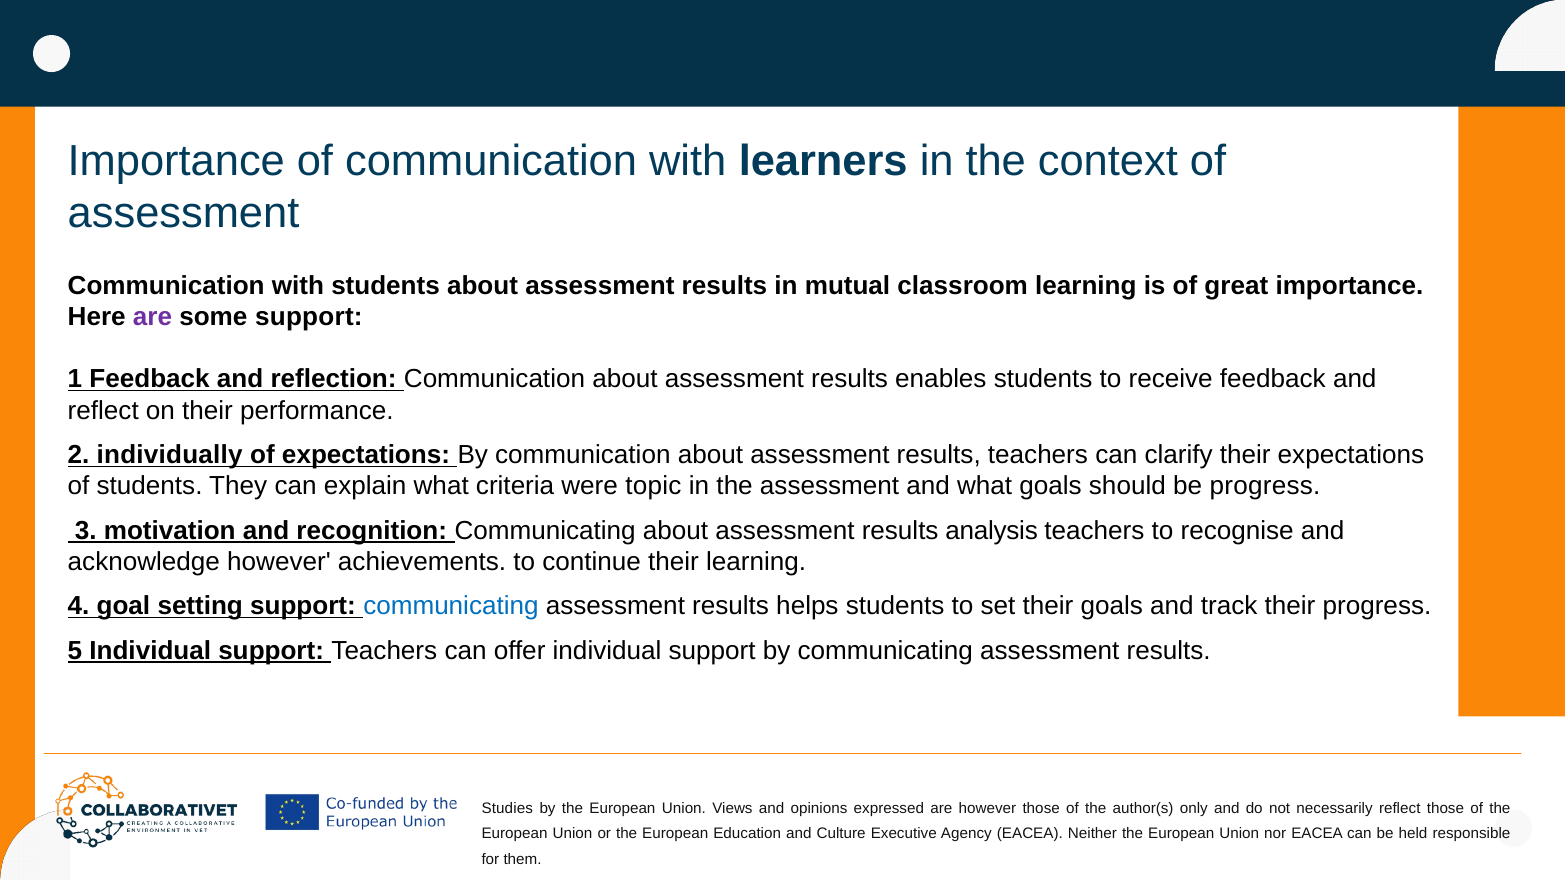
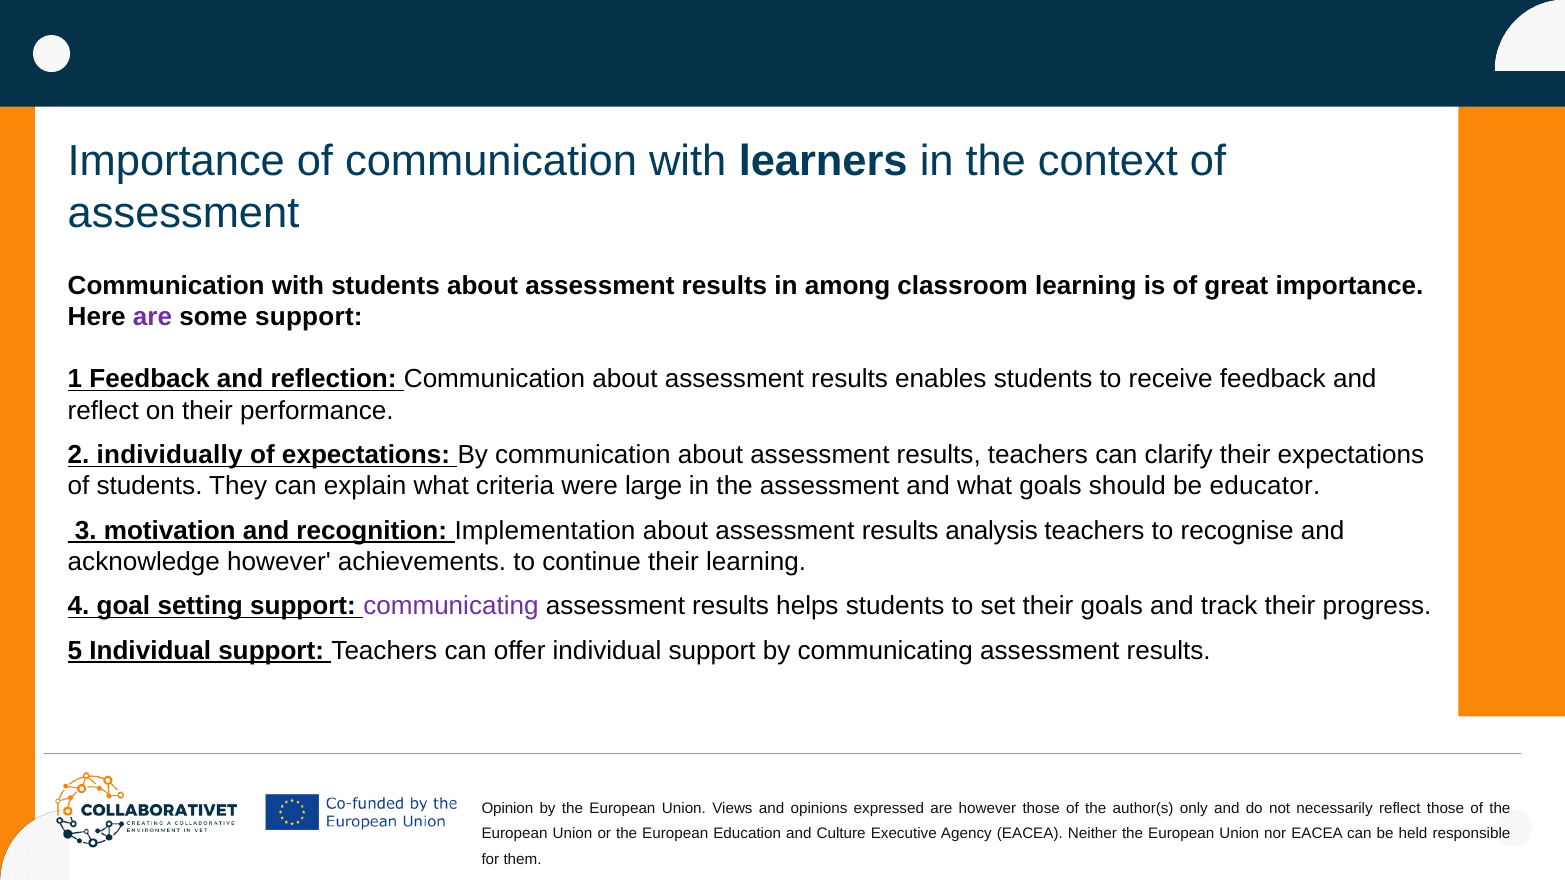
mutual: mutual -> among (848, 286)
topic: topic -> large (654, 486)
be progress: progress -> educator (1265, 486)
recognition Communicating: Communicating -> Implementation (545, 531)
communicating colour: blue -> purple (451, 606)
Studies: Studies -> Opinion (507, 808)
